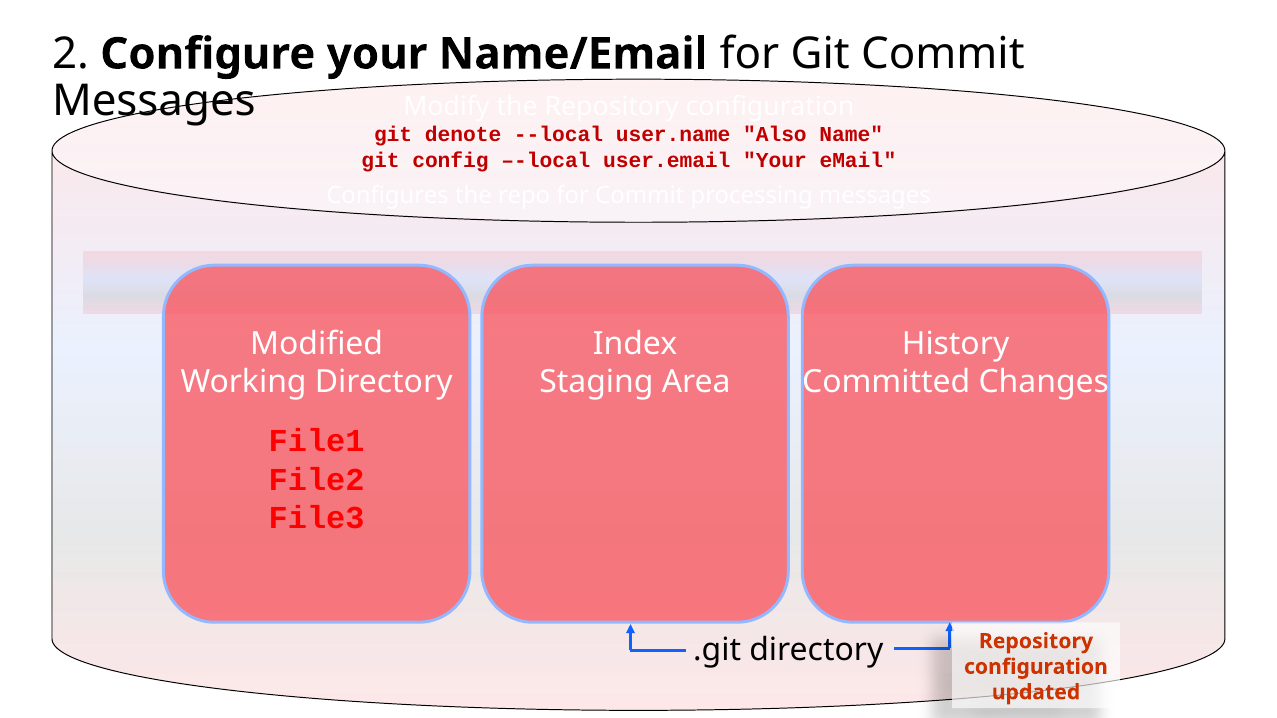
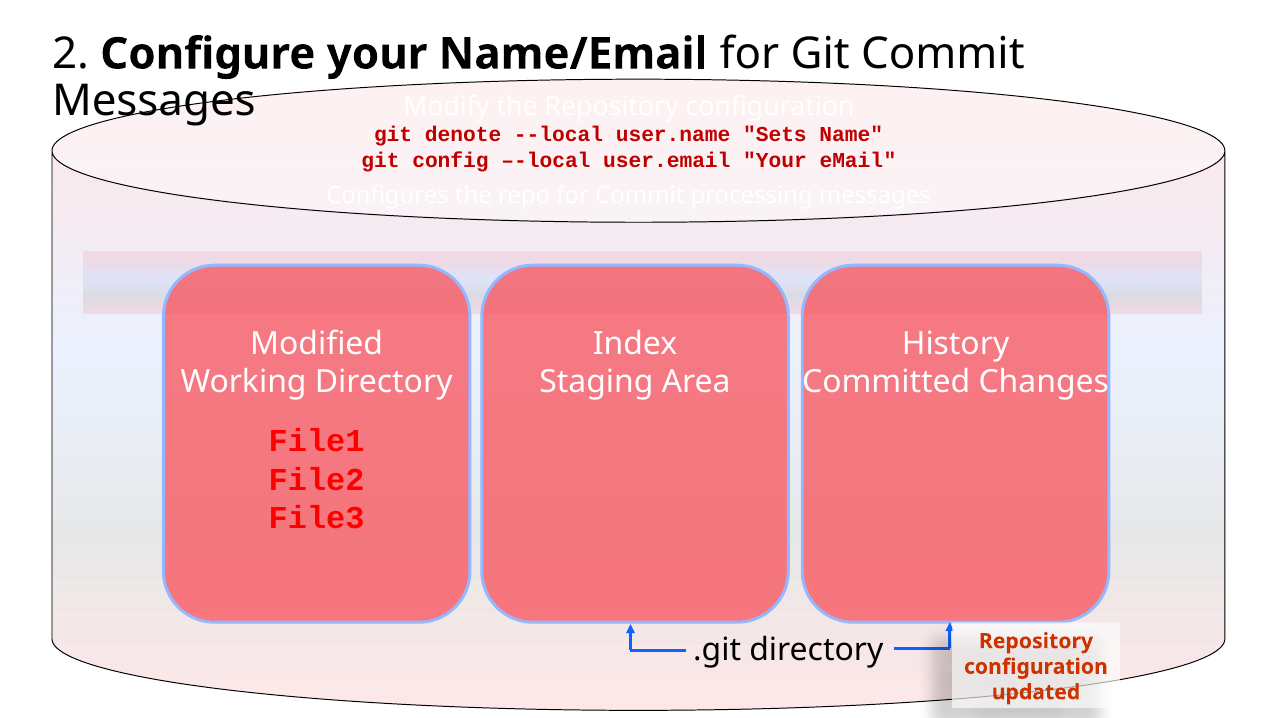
Also: Also -> Sets (775, 135)
